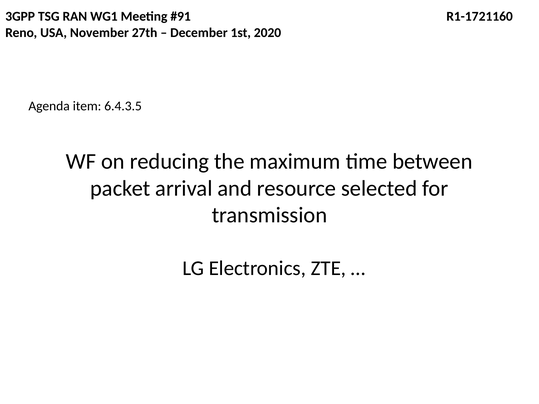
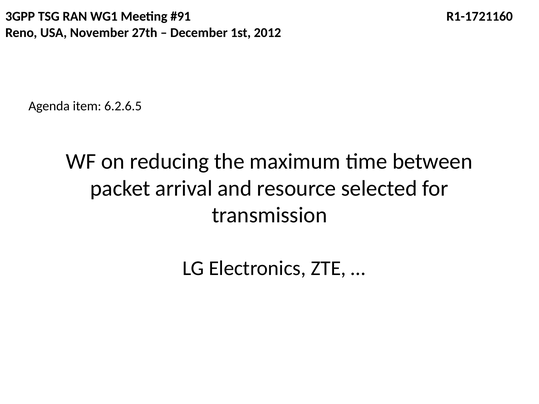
2020: 2020 -> 2012 (268, 33)
6.4.3.5: 6.4.3.5 -> 6.2.6.5 (123, 106)
